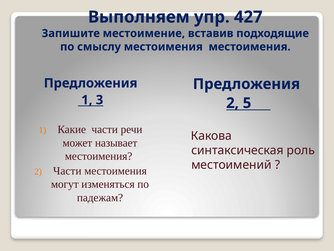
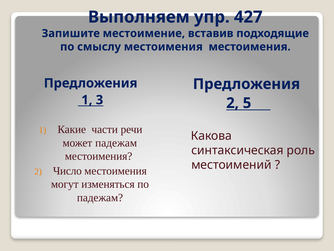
может называет: называет -> падежам (116, 143)
2 Части: Части -> Число (67, 170)
